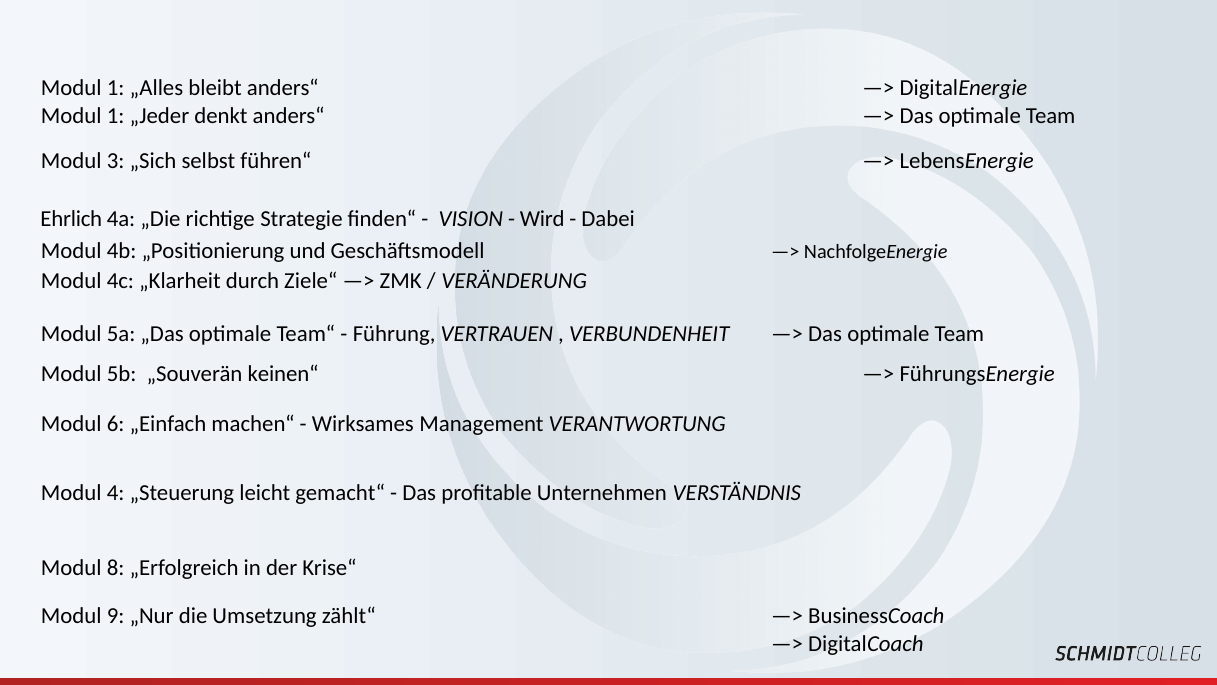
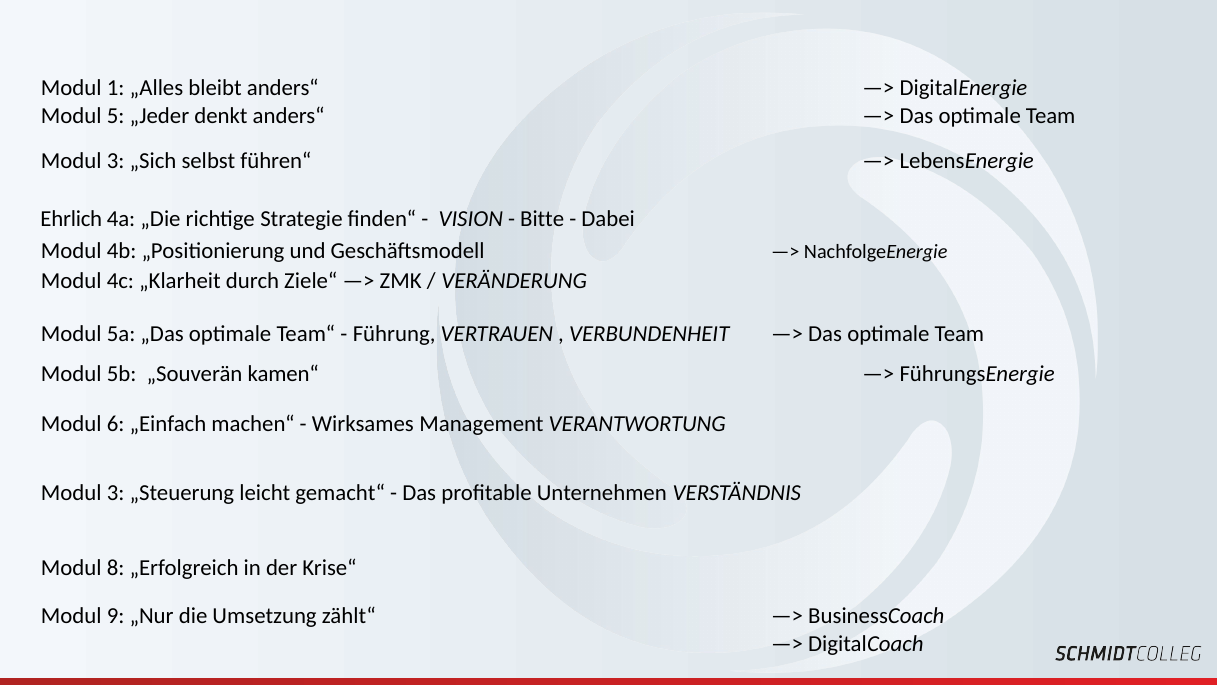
1: 1 -> 5 (116, 116)
Wird: Wird -> Bitte (542, 219)
keinen“: keinen“ -> kamen“ (283, 374)
4: 4 -> 3 (116, 493)
